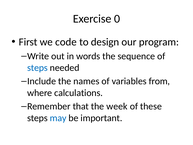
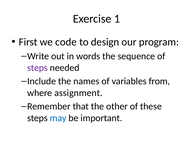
0: 0 -> 1 (117, 19)
steps colour: blue -> purple (37, 68)
calculations: calculations -> assignment (78, 93)
week: week -> other (117, 106)
